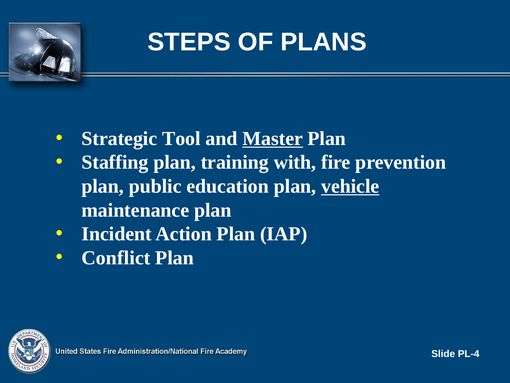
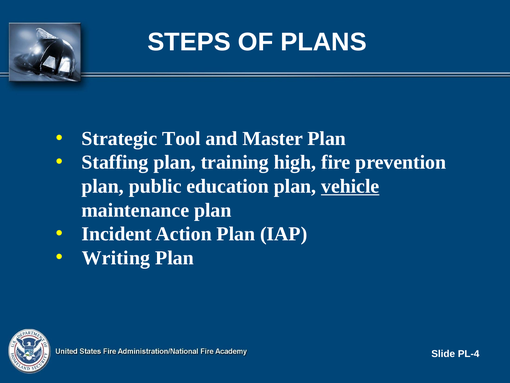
Master underline: present -> none (273, 138)
with: with -> high (295, 162)
Conflict: Conflict -> Writing (116, 257)
